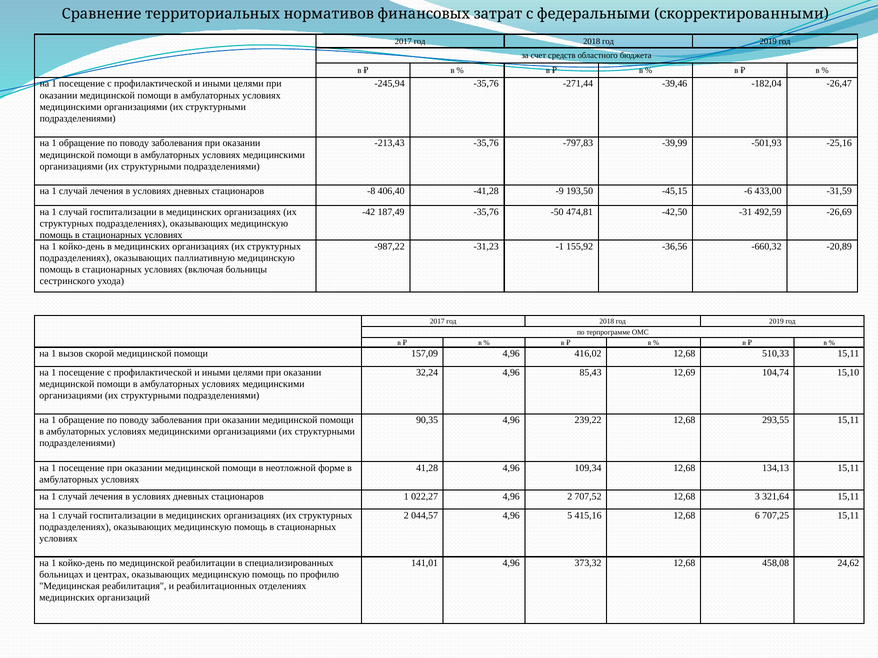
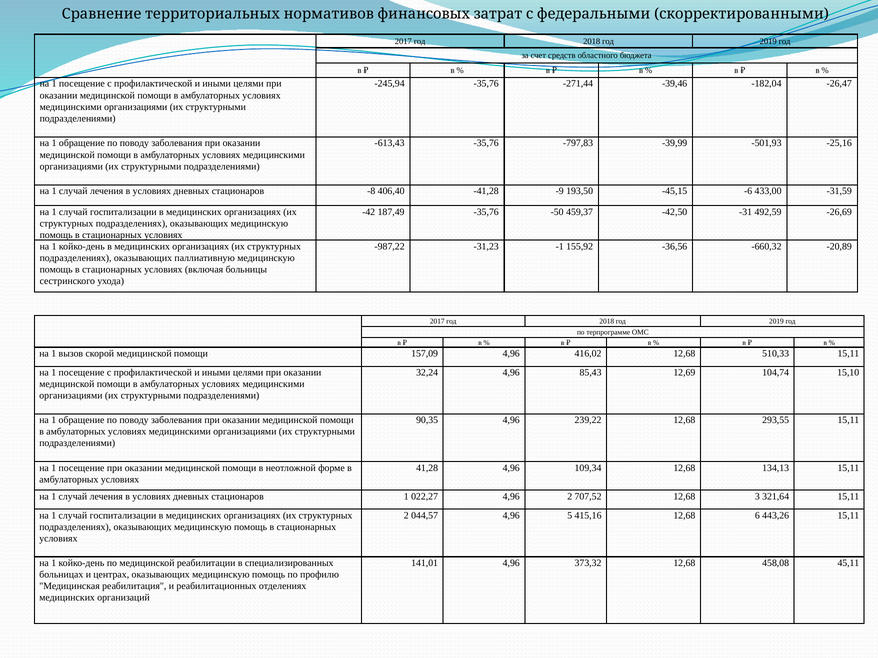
-213,43: -213,43 -> -613,43 (390, 143)
474,81: 474,81 -> 459,37 (580, 212)
707,25: 707,25 -> 443,26 (776, 516)
24,62: 24,62 -> 45,11 (848, 563)
